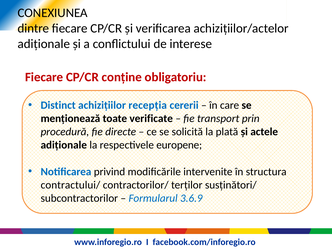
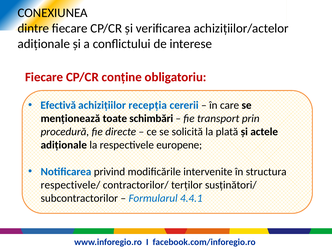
Distinct: Distinct -> Efectivă (58, 105)
verificate: verificate -> schimbări (151, 119)
contractului/: contractului/ -> respectivele/ (70, 185)
3.6.9: 3.6.9 -> 4.4.1 (191, 198)
